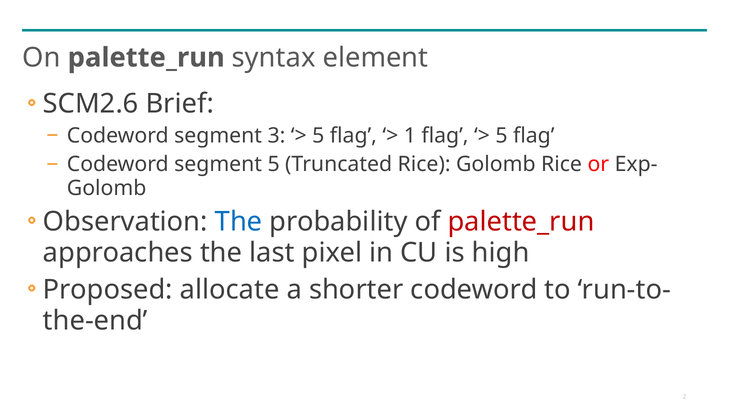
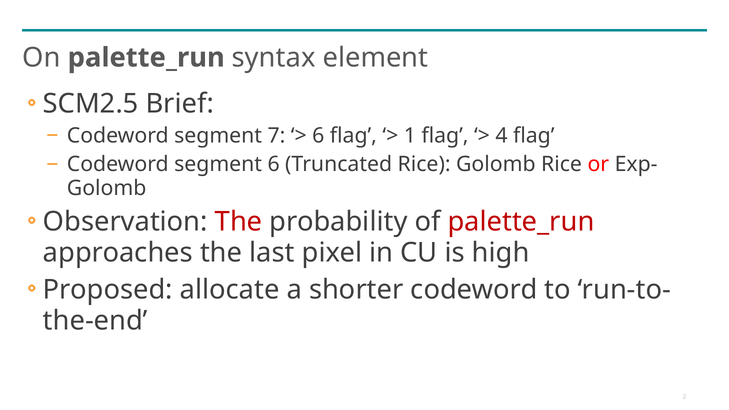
SCM2.6: SCM2.6 -> SCM2.5 (91, 104)
3: 3 -> 7 (276, 136)
5: 5 -> 6 (318, 136)
5: 5 -> 4 (501, 136)
segment 5: 5 -> 6 (274, 164)
The colour: blue -> red (239, 222)
